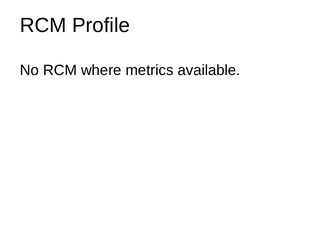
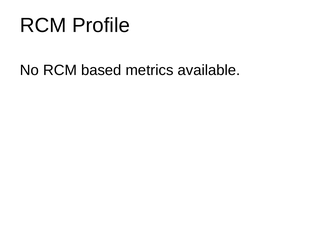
where: where -> based (101, 70)
